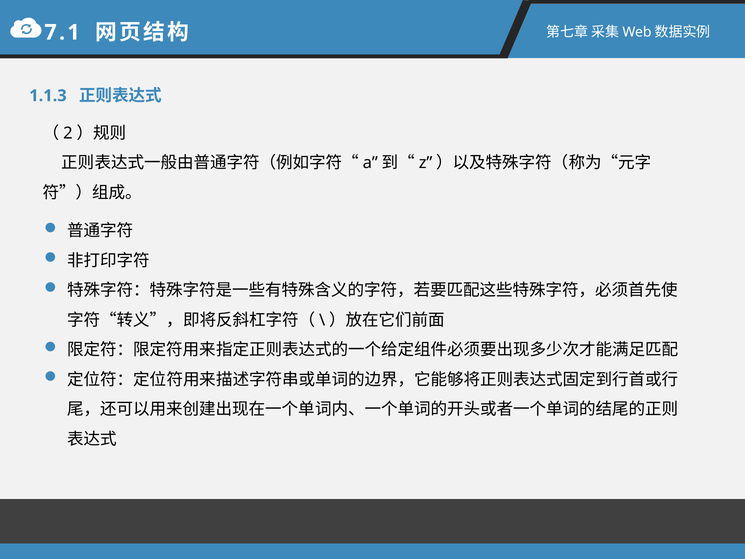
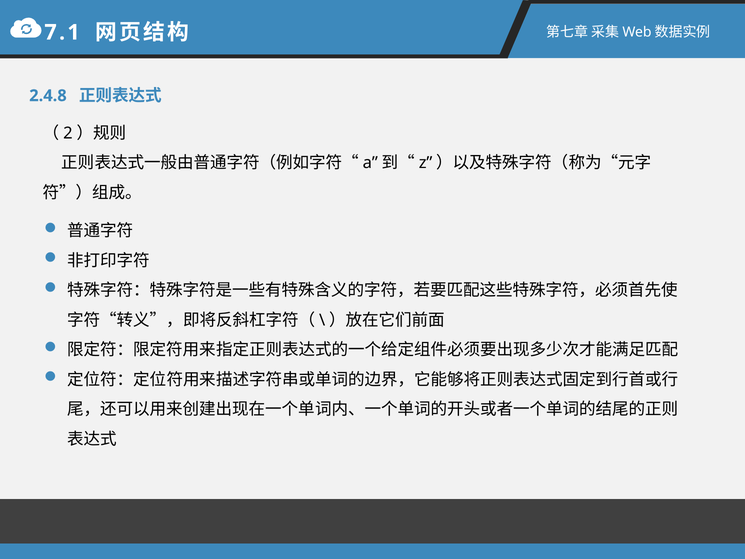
1.1.3: 1.1.3 -> 2.4.8 (48, 96)
